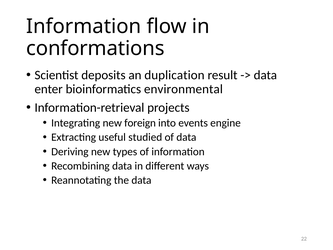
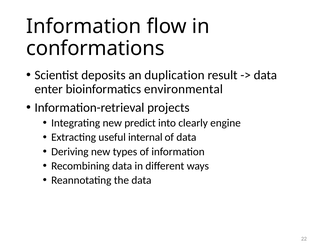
foreign: foreign -> predict (140, 123)
events: events -> clearly (193, 123)
studied: studied -> internal (145, 137)
